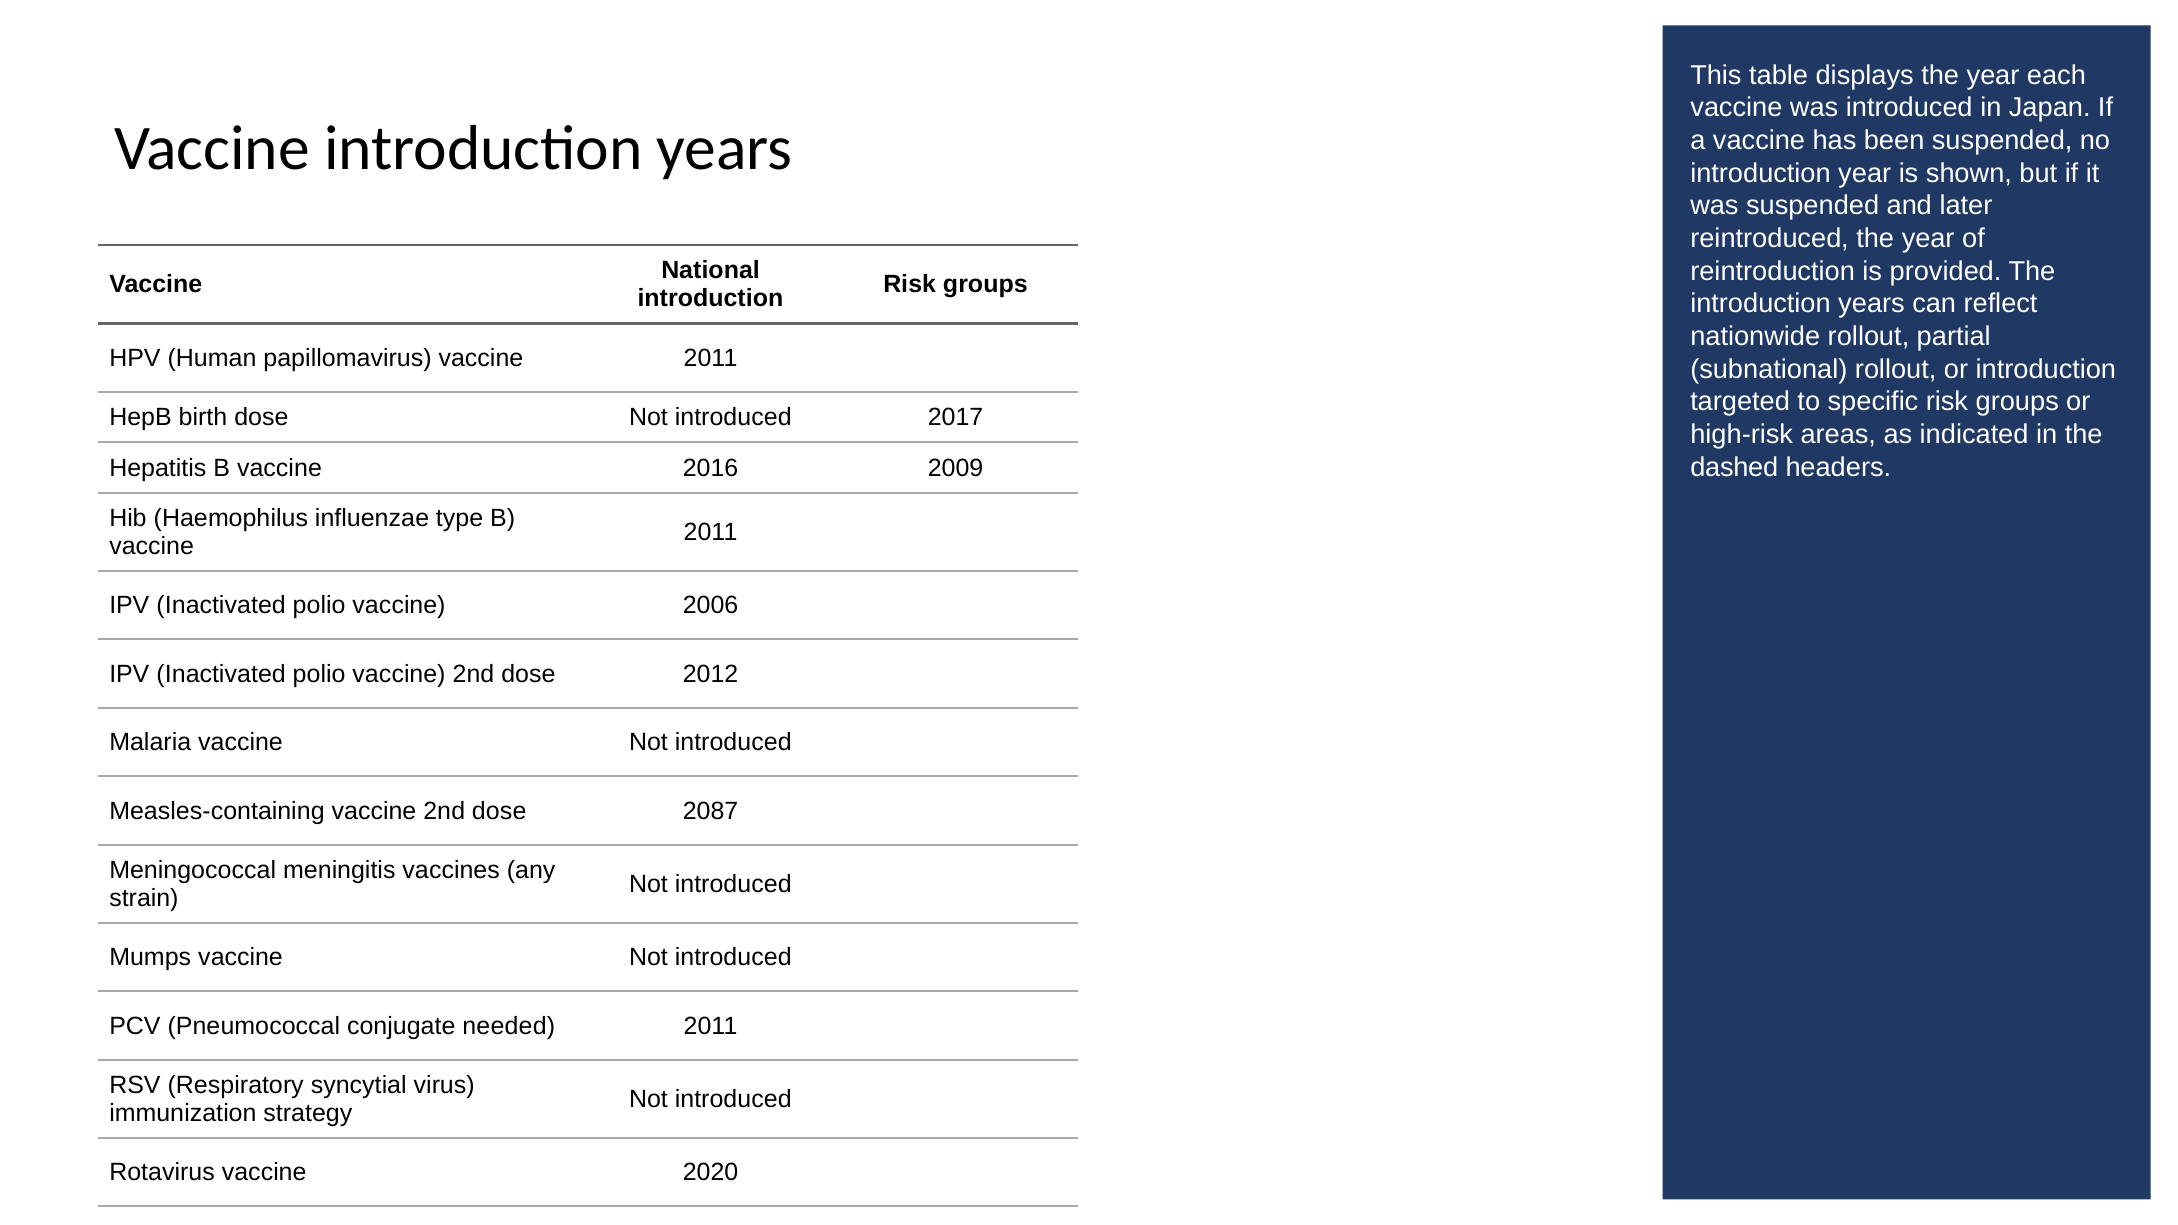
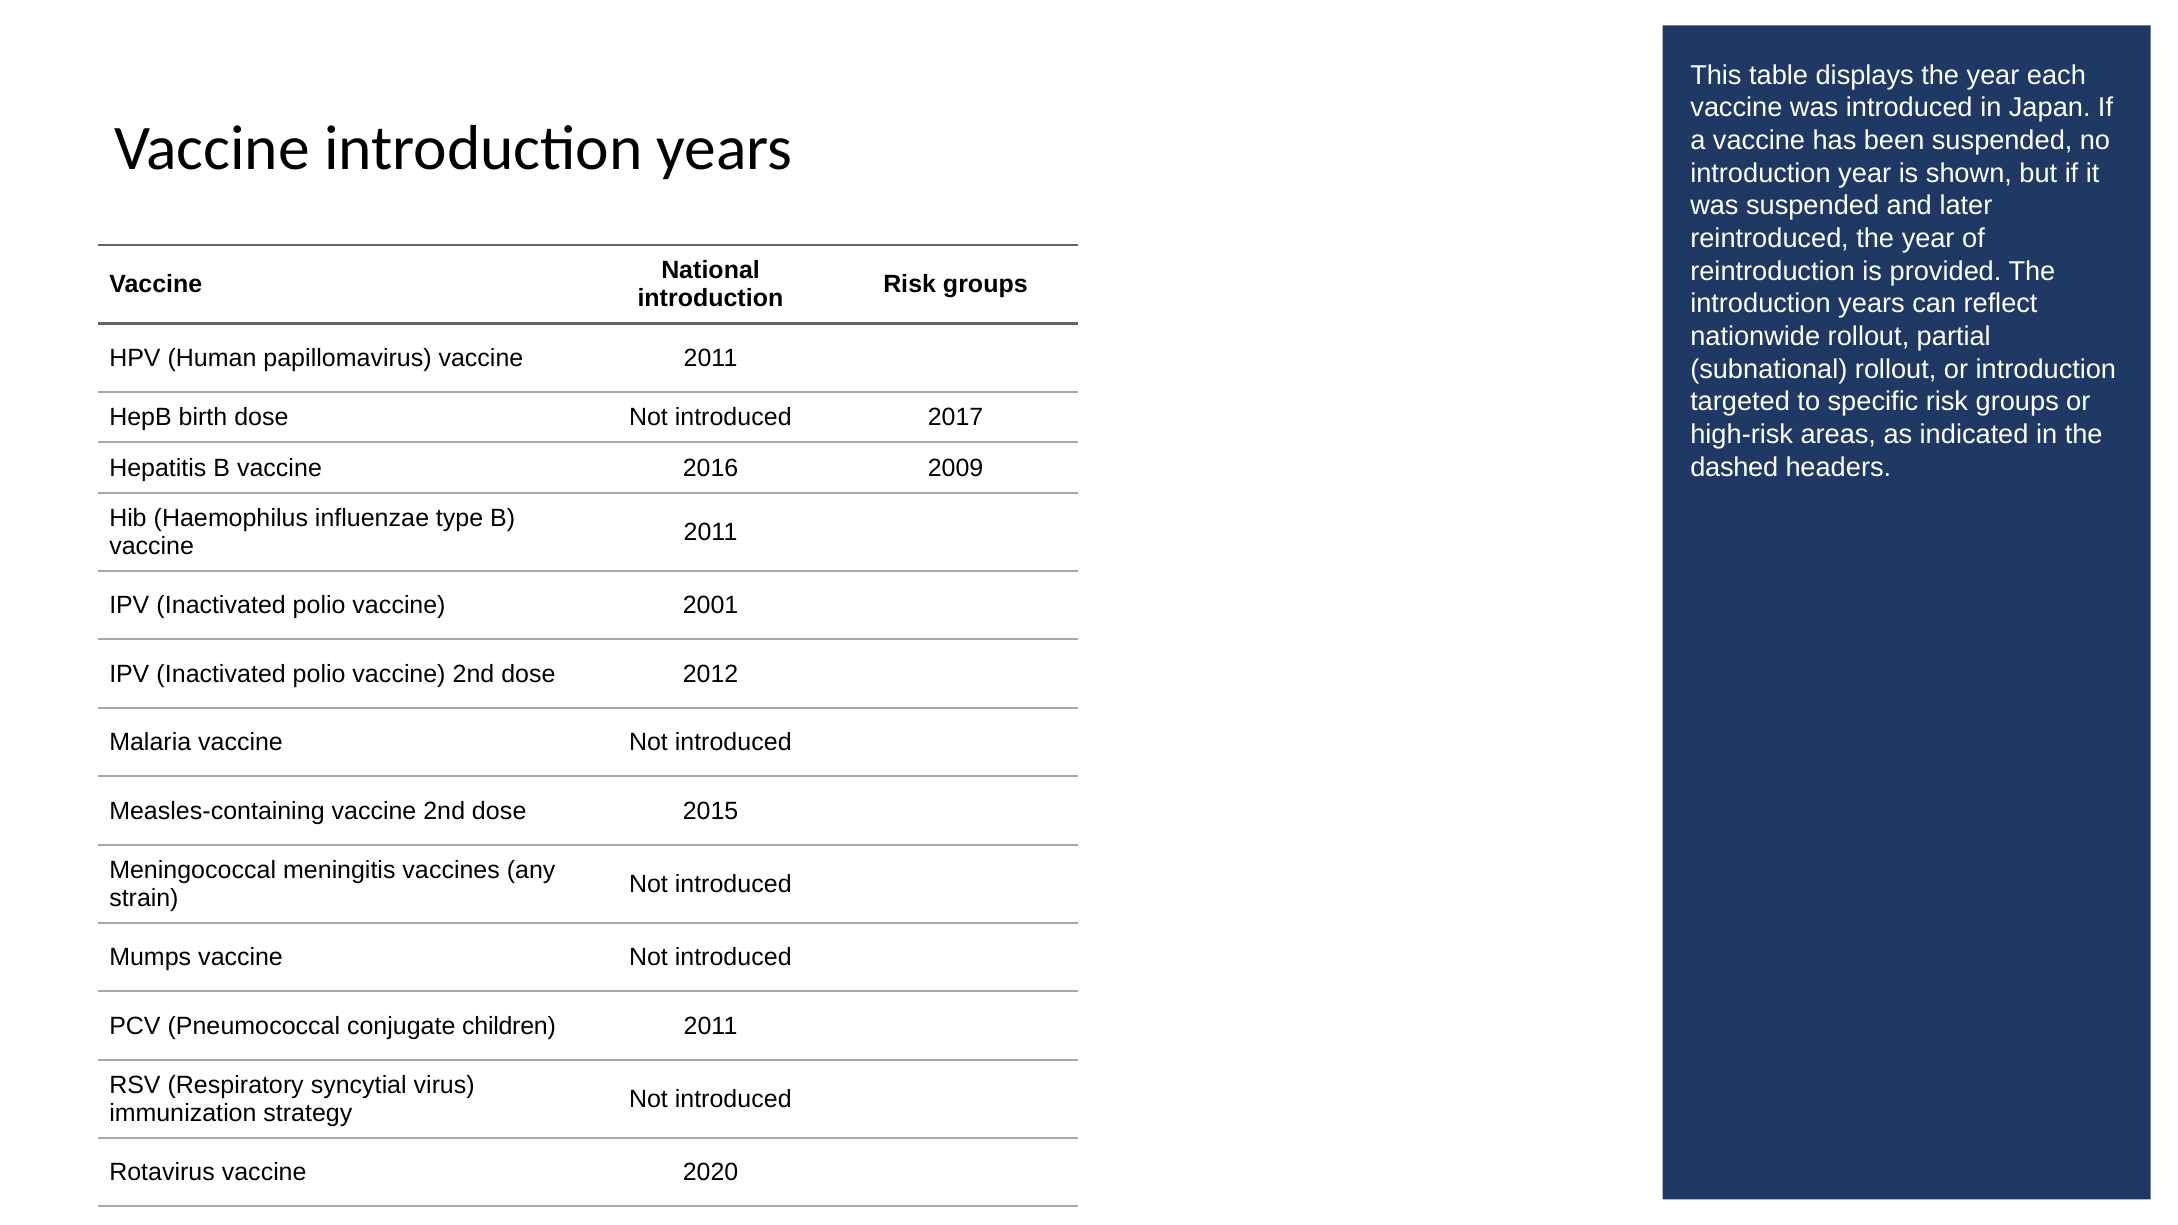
2006: 2006 -> 2001 (711, 606)
2087: 2087 -> 2015 (711, 811)
needed: needed -> children (509, 1026)
